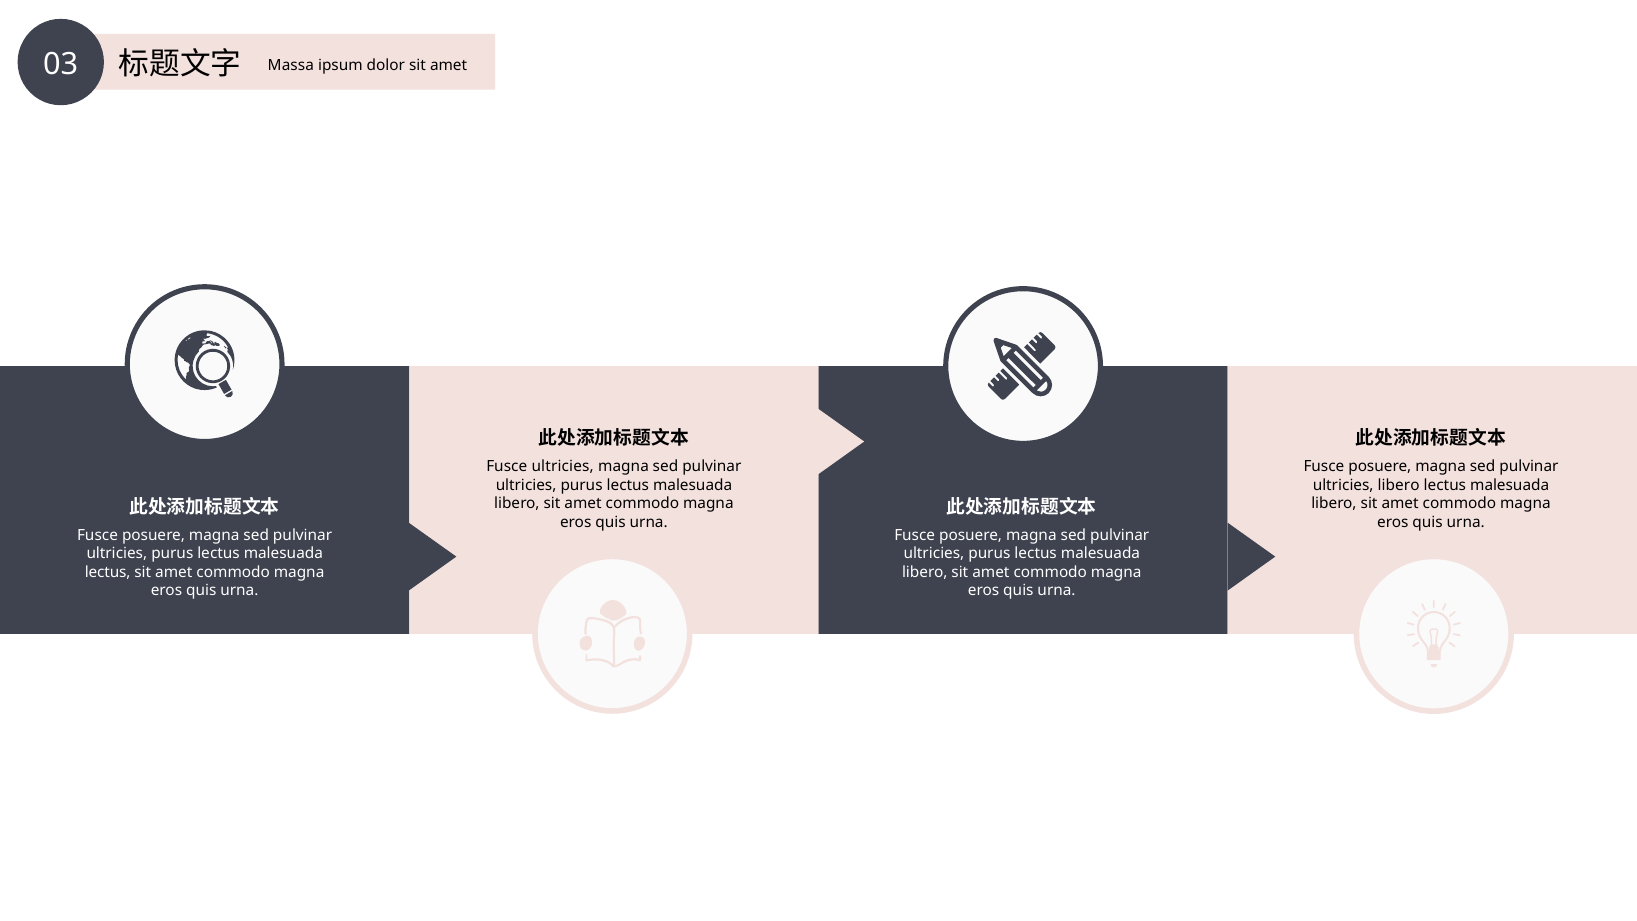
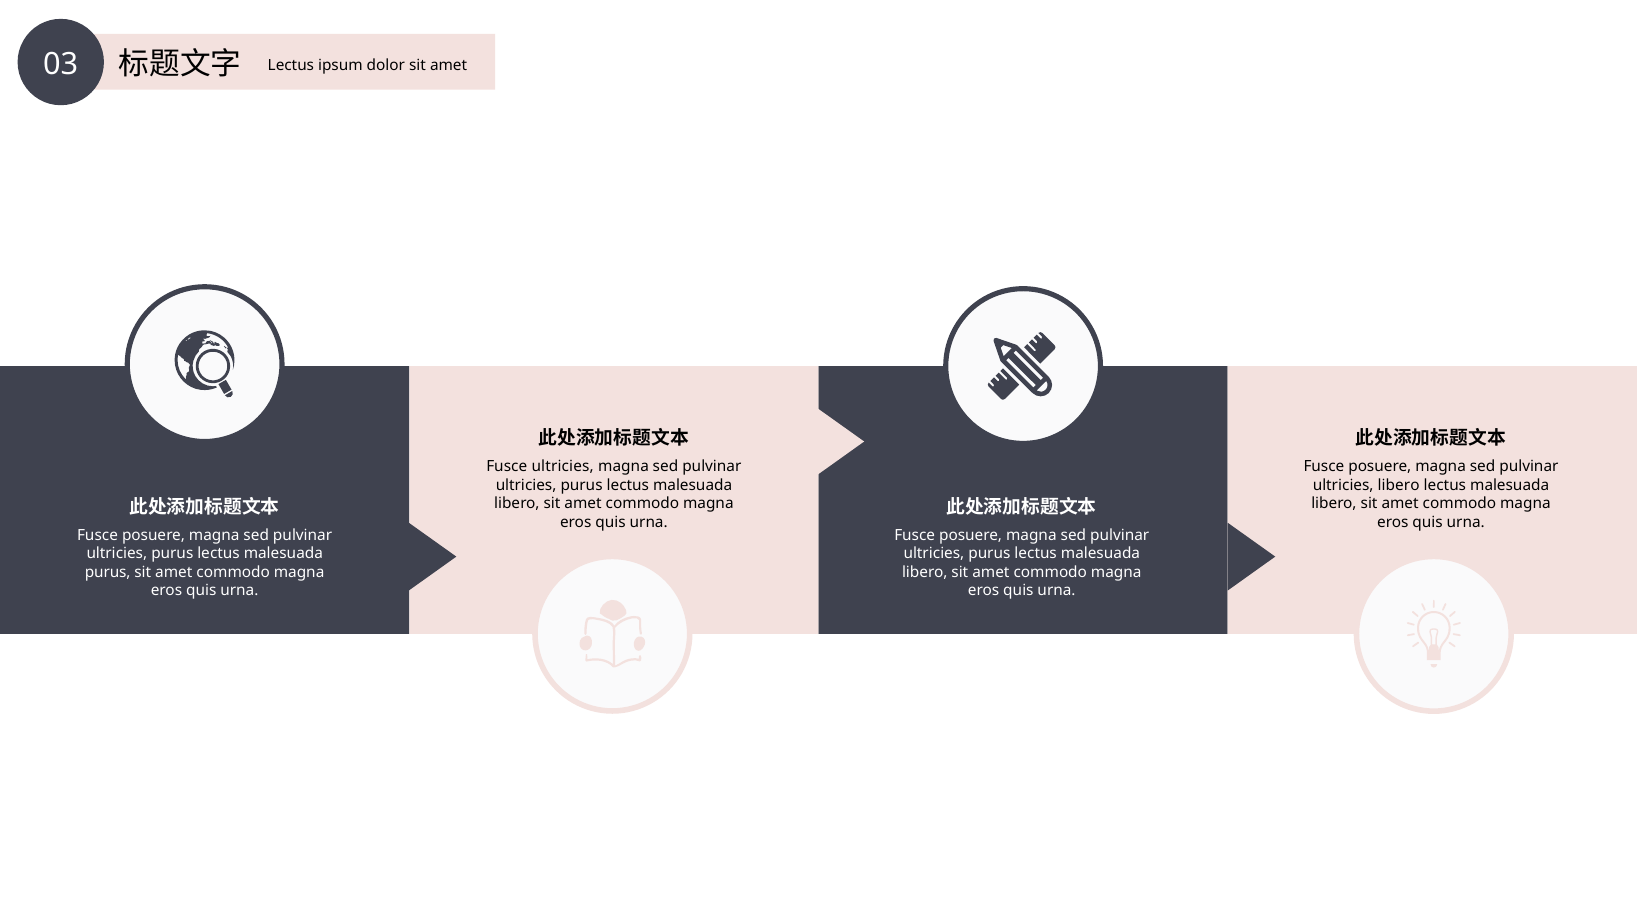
Massa: Massa -> Lectus (291, 65)
lectus: lectus -> purus (108, 572)
